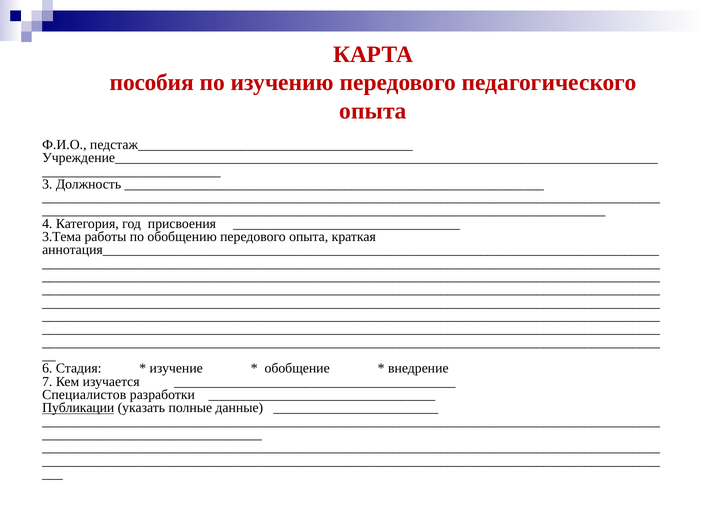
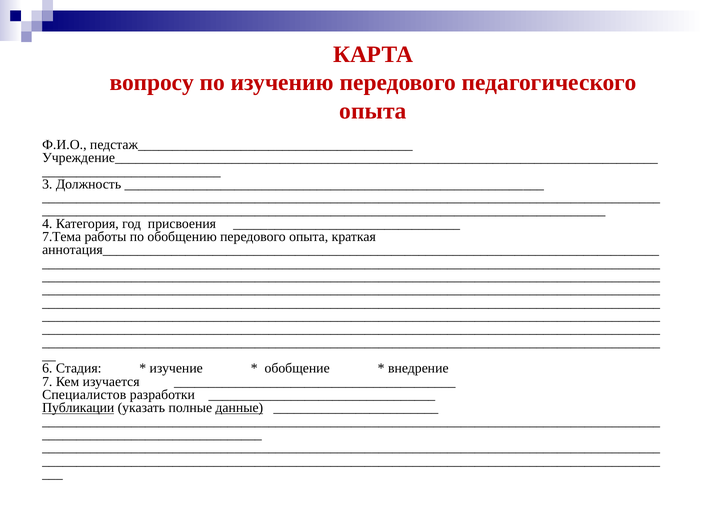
пособия: пособия -> вопросу (152, 83)
3.Тема: 3.Тема -> 7.Тема (62, 237)
данные underline: none -> present (239, 408)
